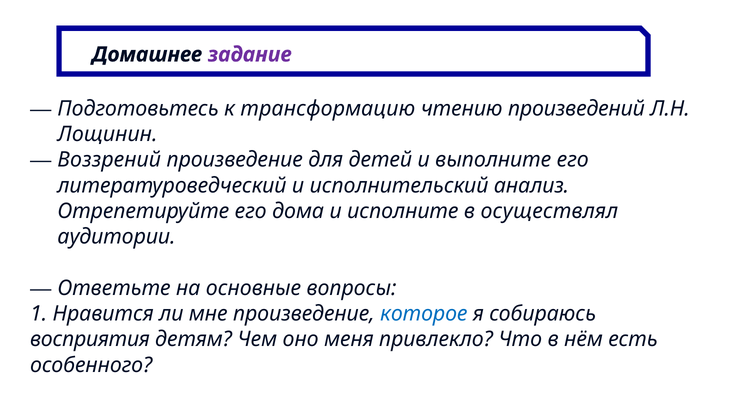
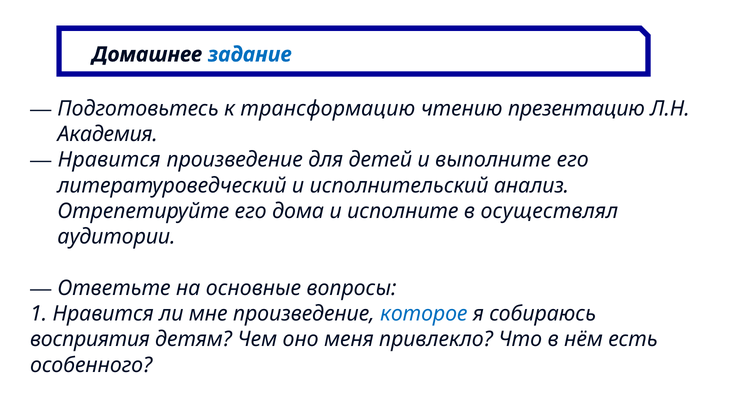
задание colour: purple -> blue (250, 54)
произведений: произведений -> презентацию (576, 108)
Лощинин: Лощинин -> Академия (108, 134)
Воззрений: Воззрений -> Нравится (109, 160)
